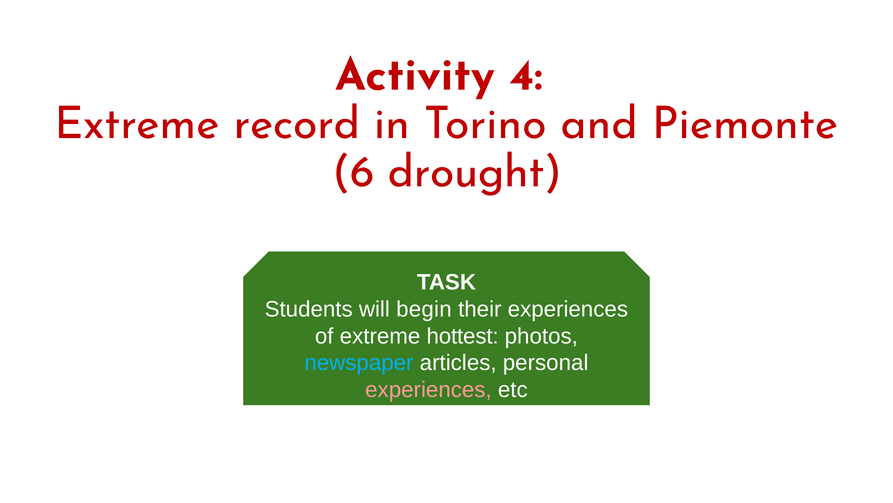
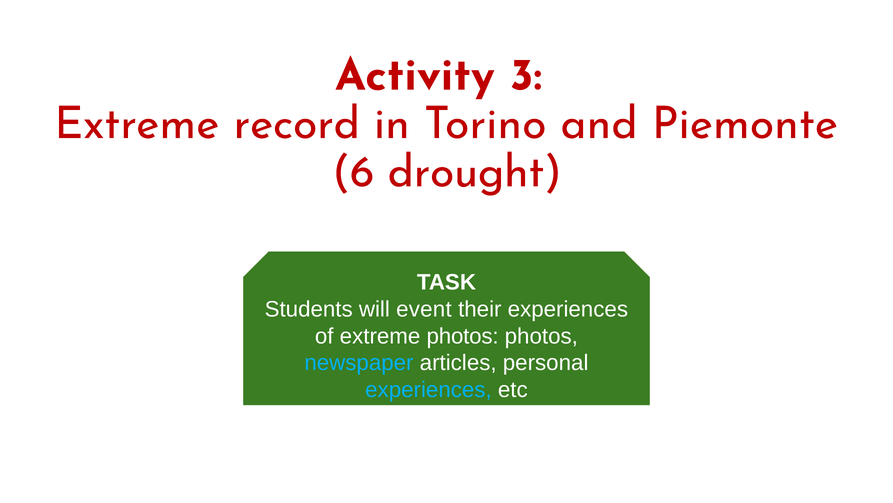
4: 4 -> 3 (526, 75)
begin: begin -> event (424, 309)
extreme hottest: hottest -> photos (463, 336)
experiences colour: pink -> light blue (428, 389)
